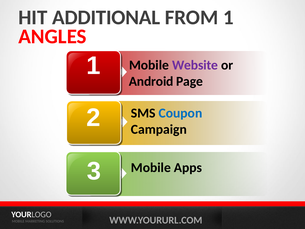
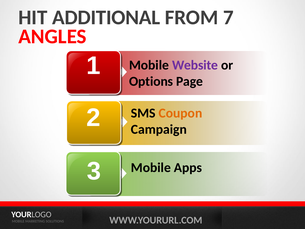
FROM 1: 1 -> 7 (228, 18)
Android: Android -> Options (151, 81)
Coupon colour: blue -> orange (181, 113)
